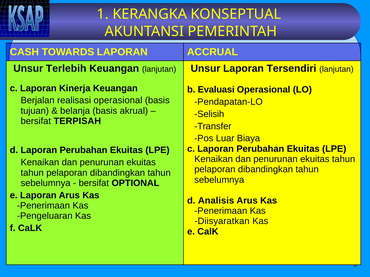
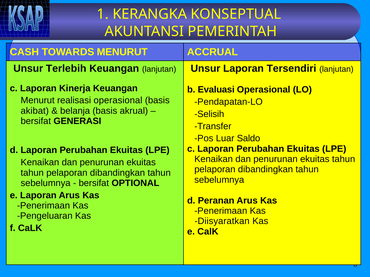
TOWARDS LAPORAN: LAPORAN -> MENURUT (122, 52)
Berjalan: Berjalan -> Menurut (38, 101)
tujuan: tujuan -> akibat (35, 111)
TERPISAH: TERPISAH -> GENERASI (77, 121)
Biaya: Biaya -> Saldo (249, 139)
Analisis: Analisis -> Peranan (216, 201)
